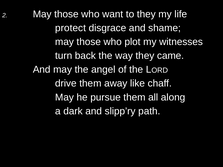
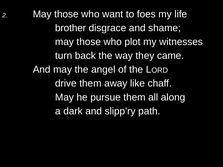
to they: they -> foes (146, 14)
protect: protect -> brother (71, 28)
